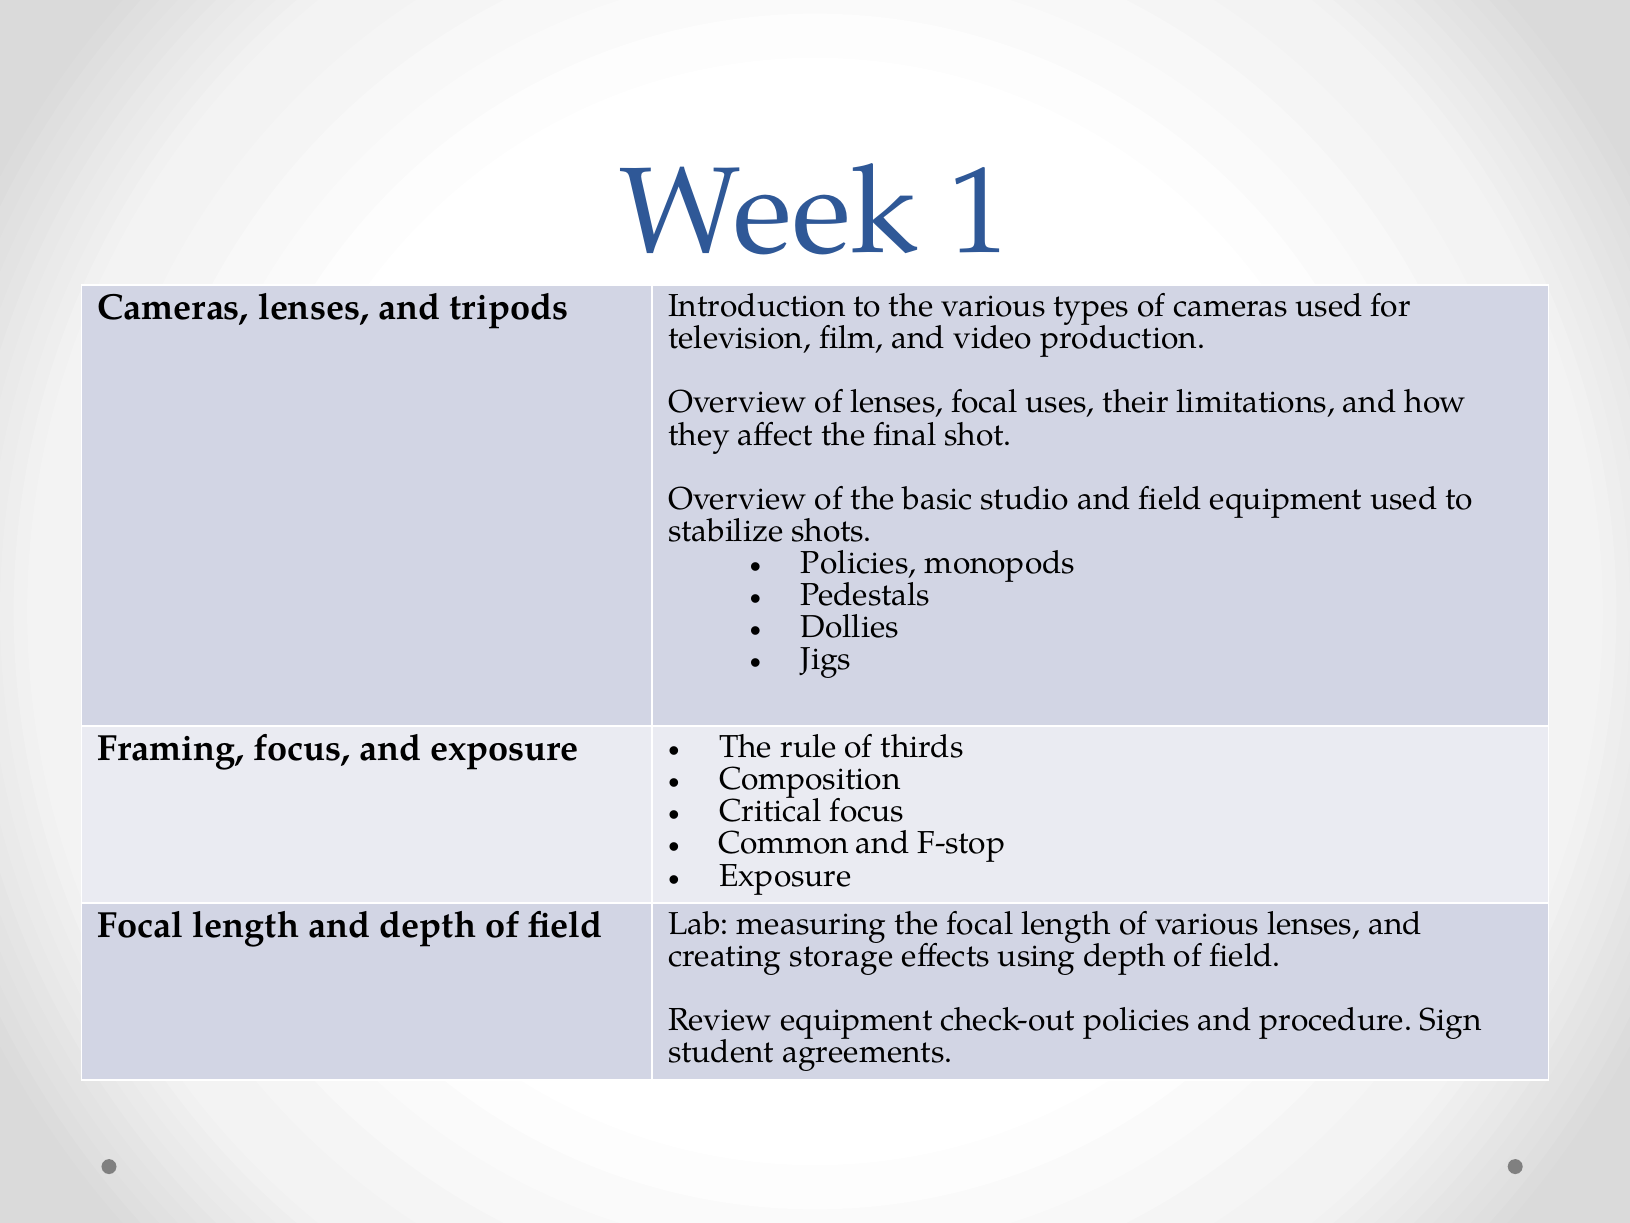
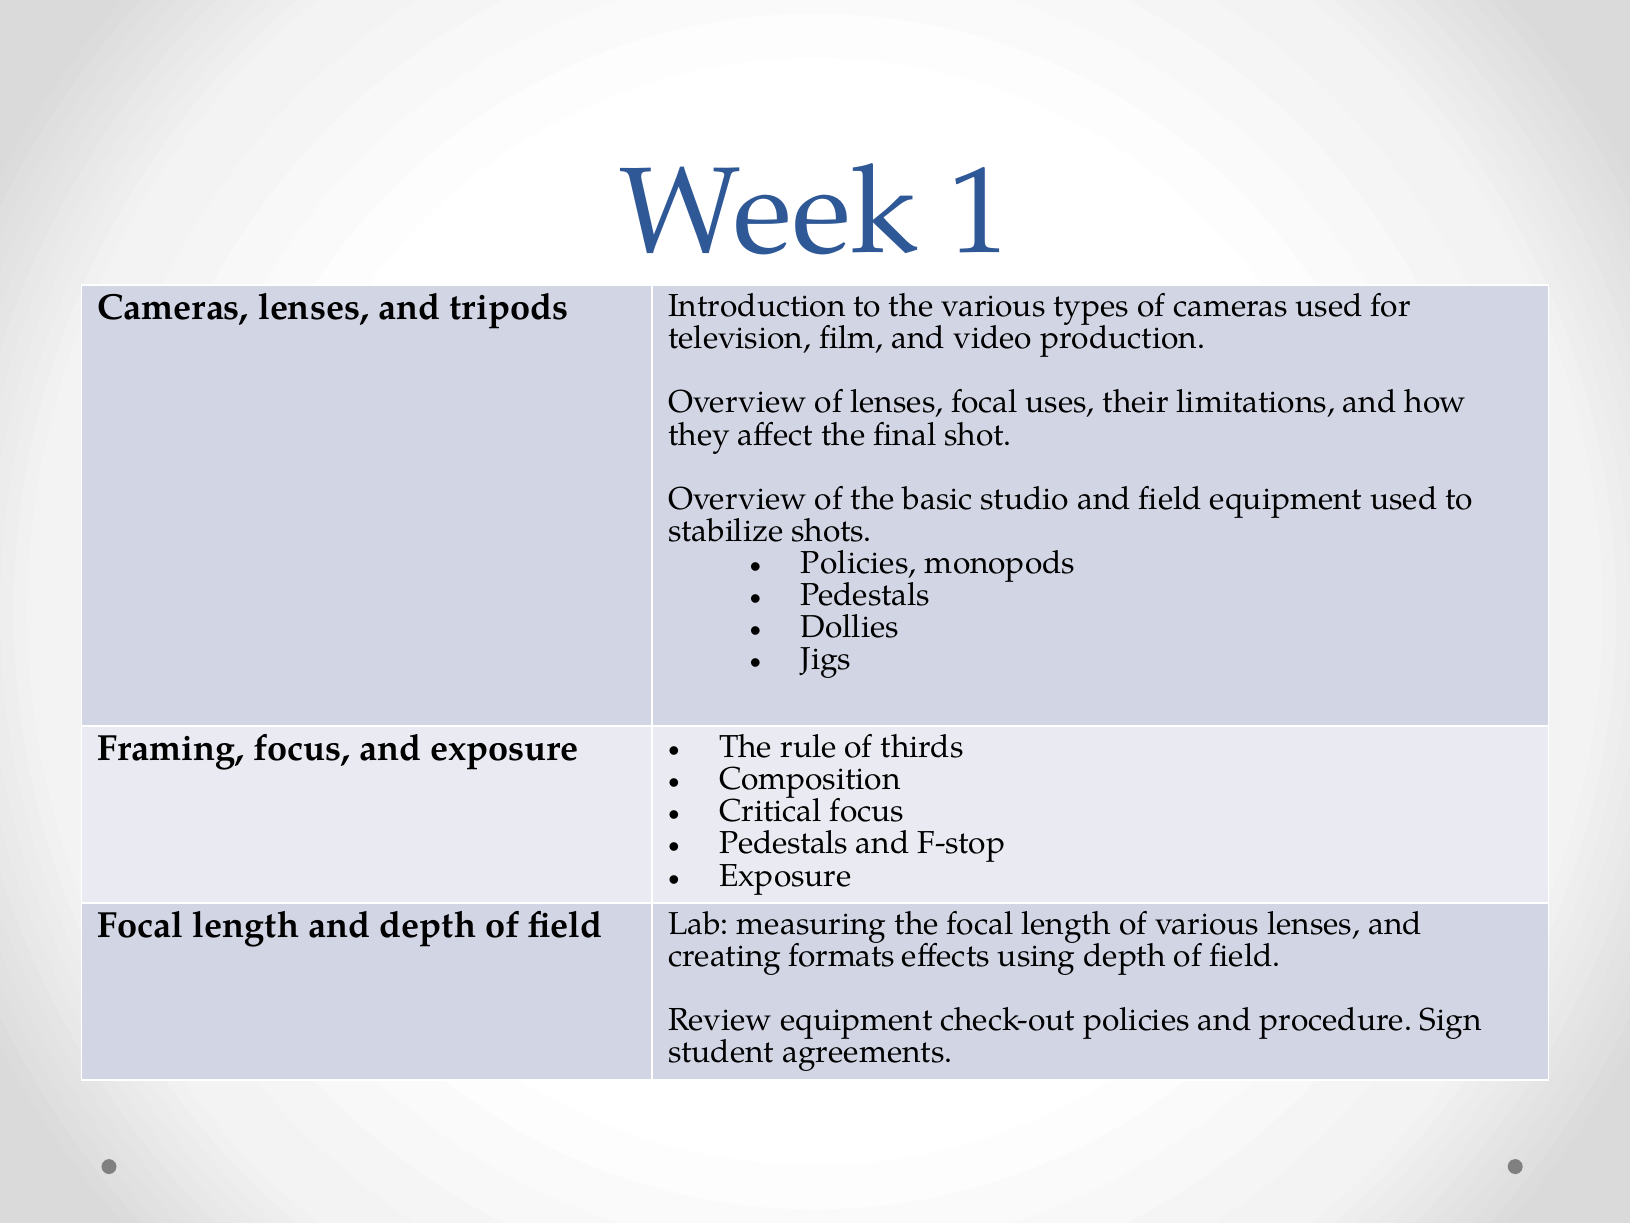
Common: Common -> Pedestals (784, 843)
storage: storage -> formats (842, 956)
